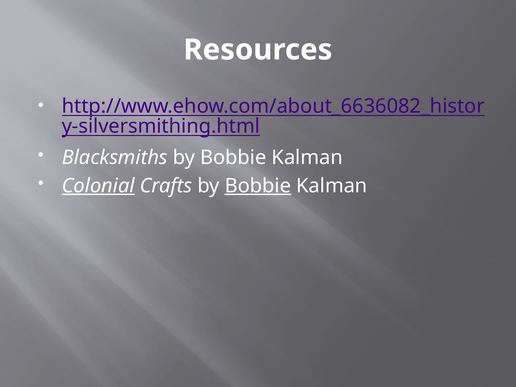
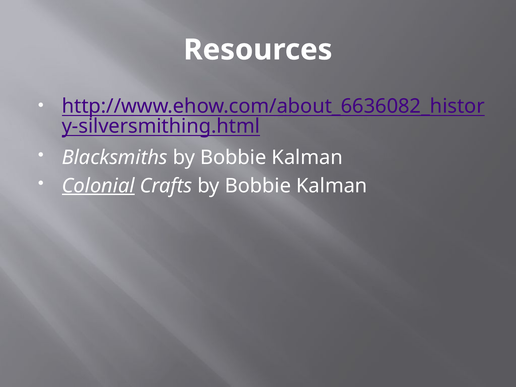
Bobbie underline: present -> none (258, 186)
